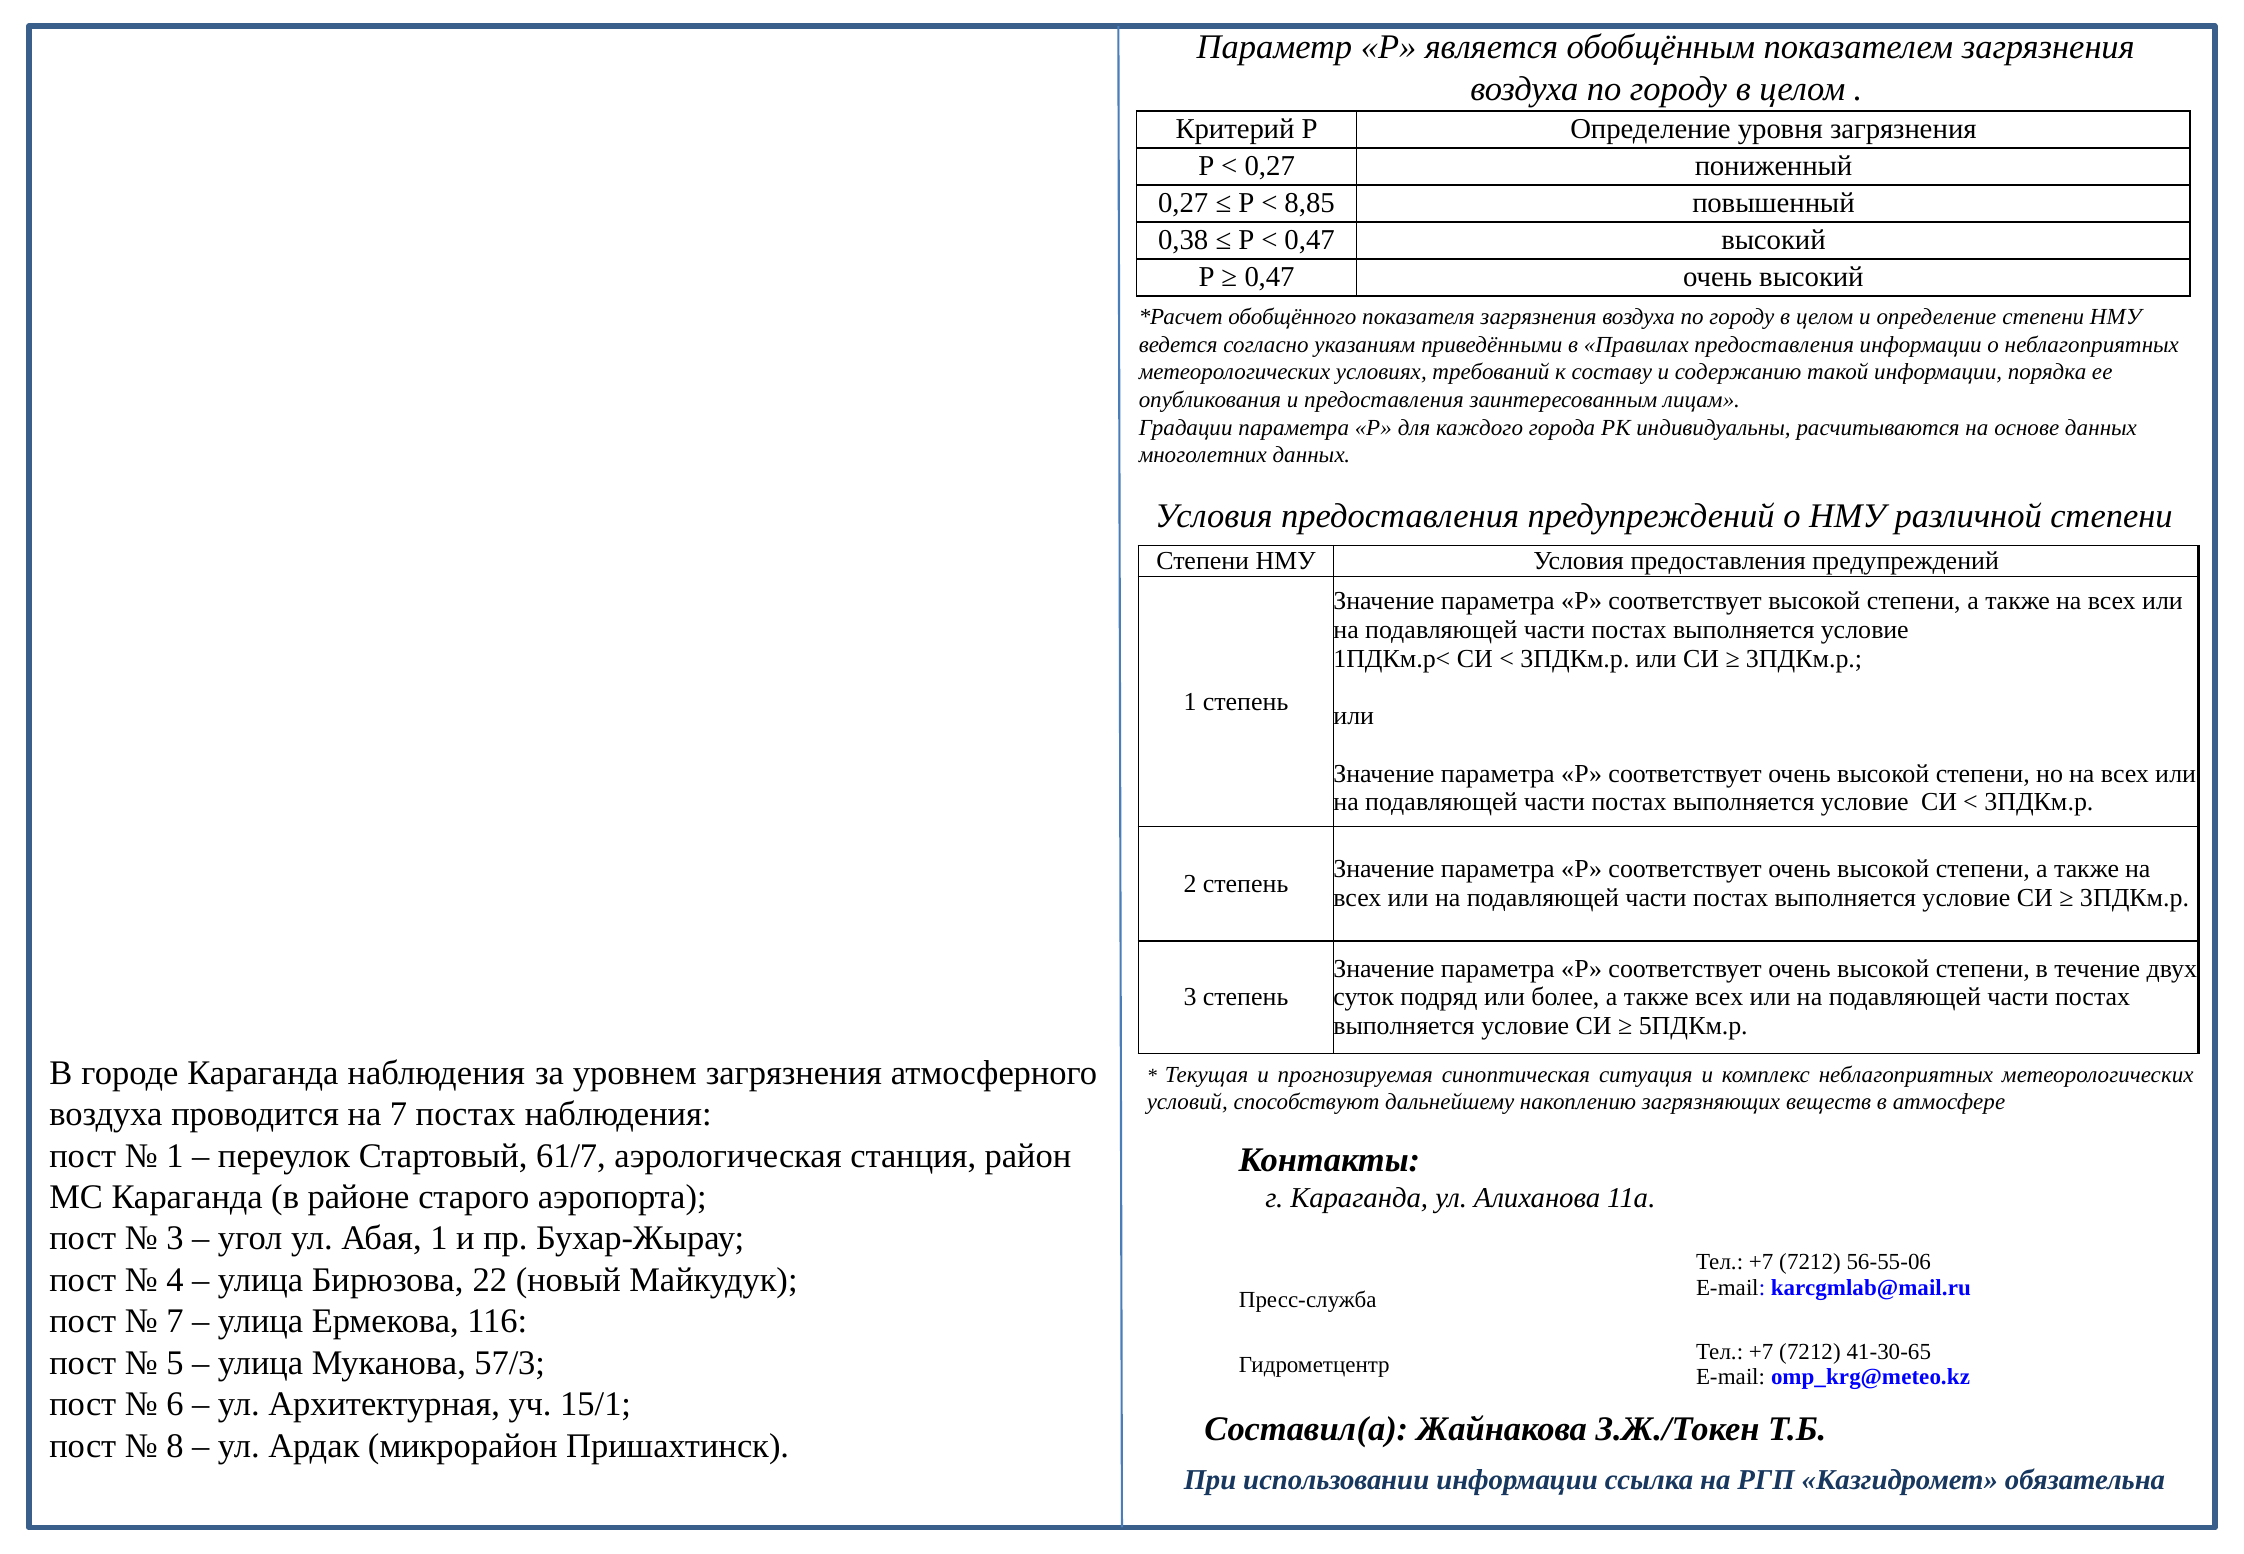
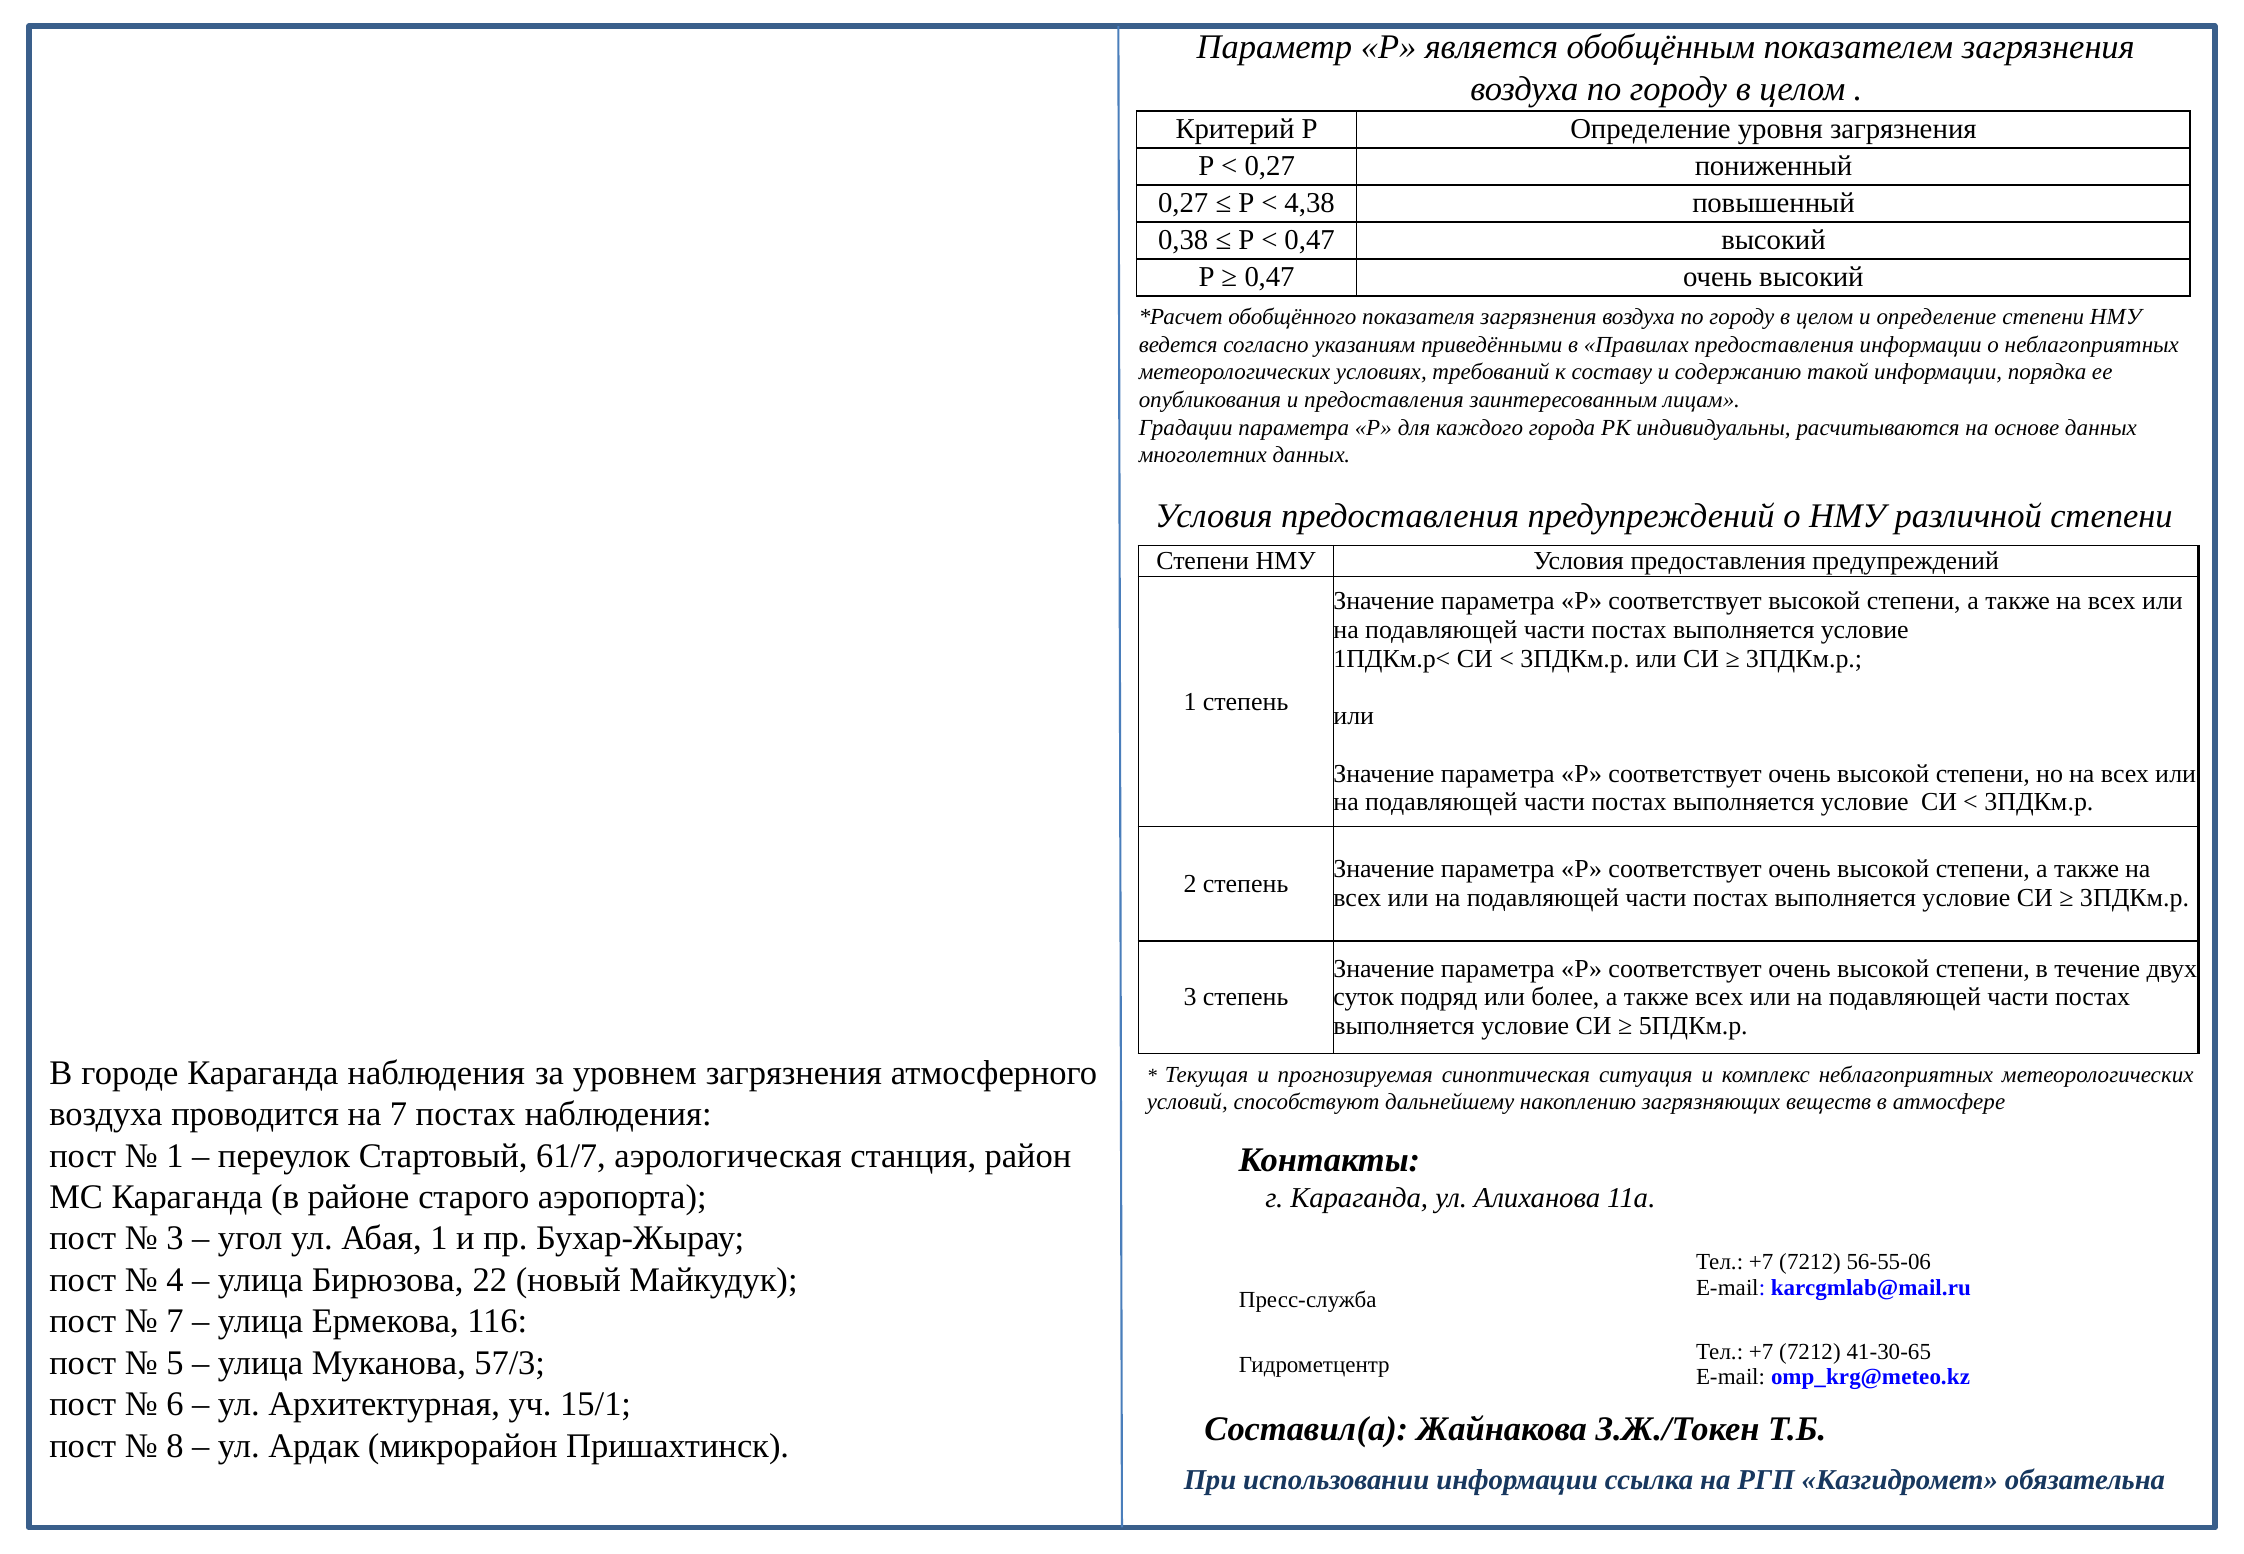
8,85: 8,85 -> 4,38 (1310, 203)
